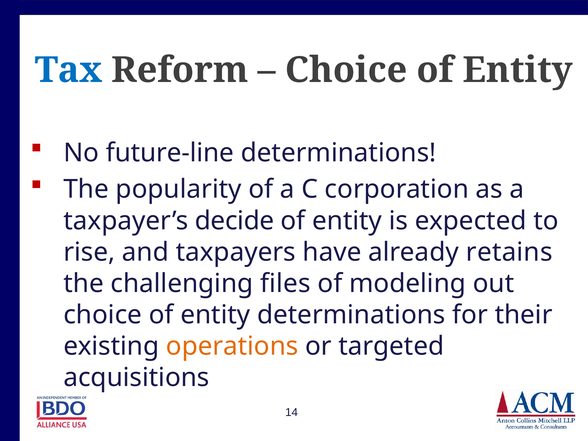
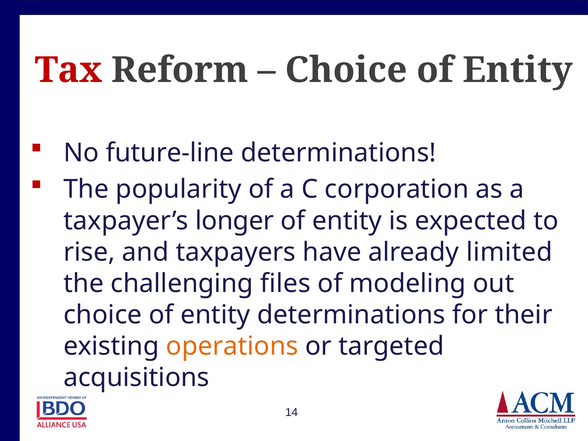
Tax colour: blue -> red (68, 70)
decide: decide -> longer (235, 221)
retains: retains -> limited (509, 252)
